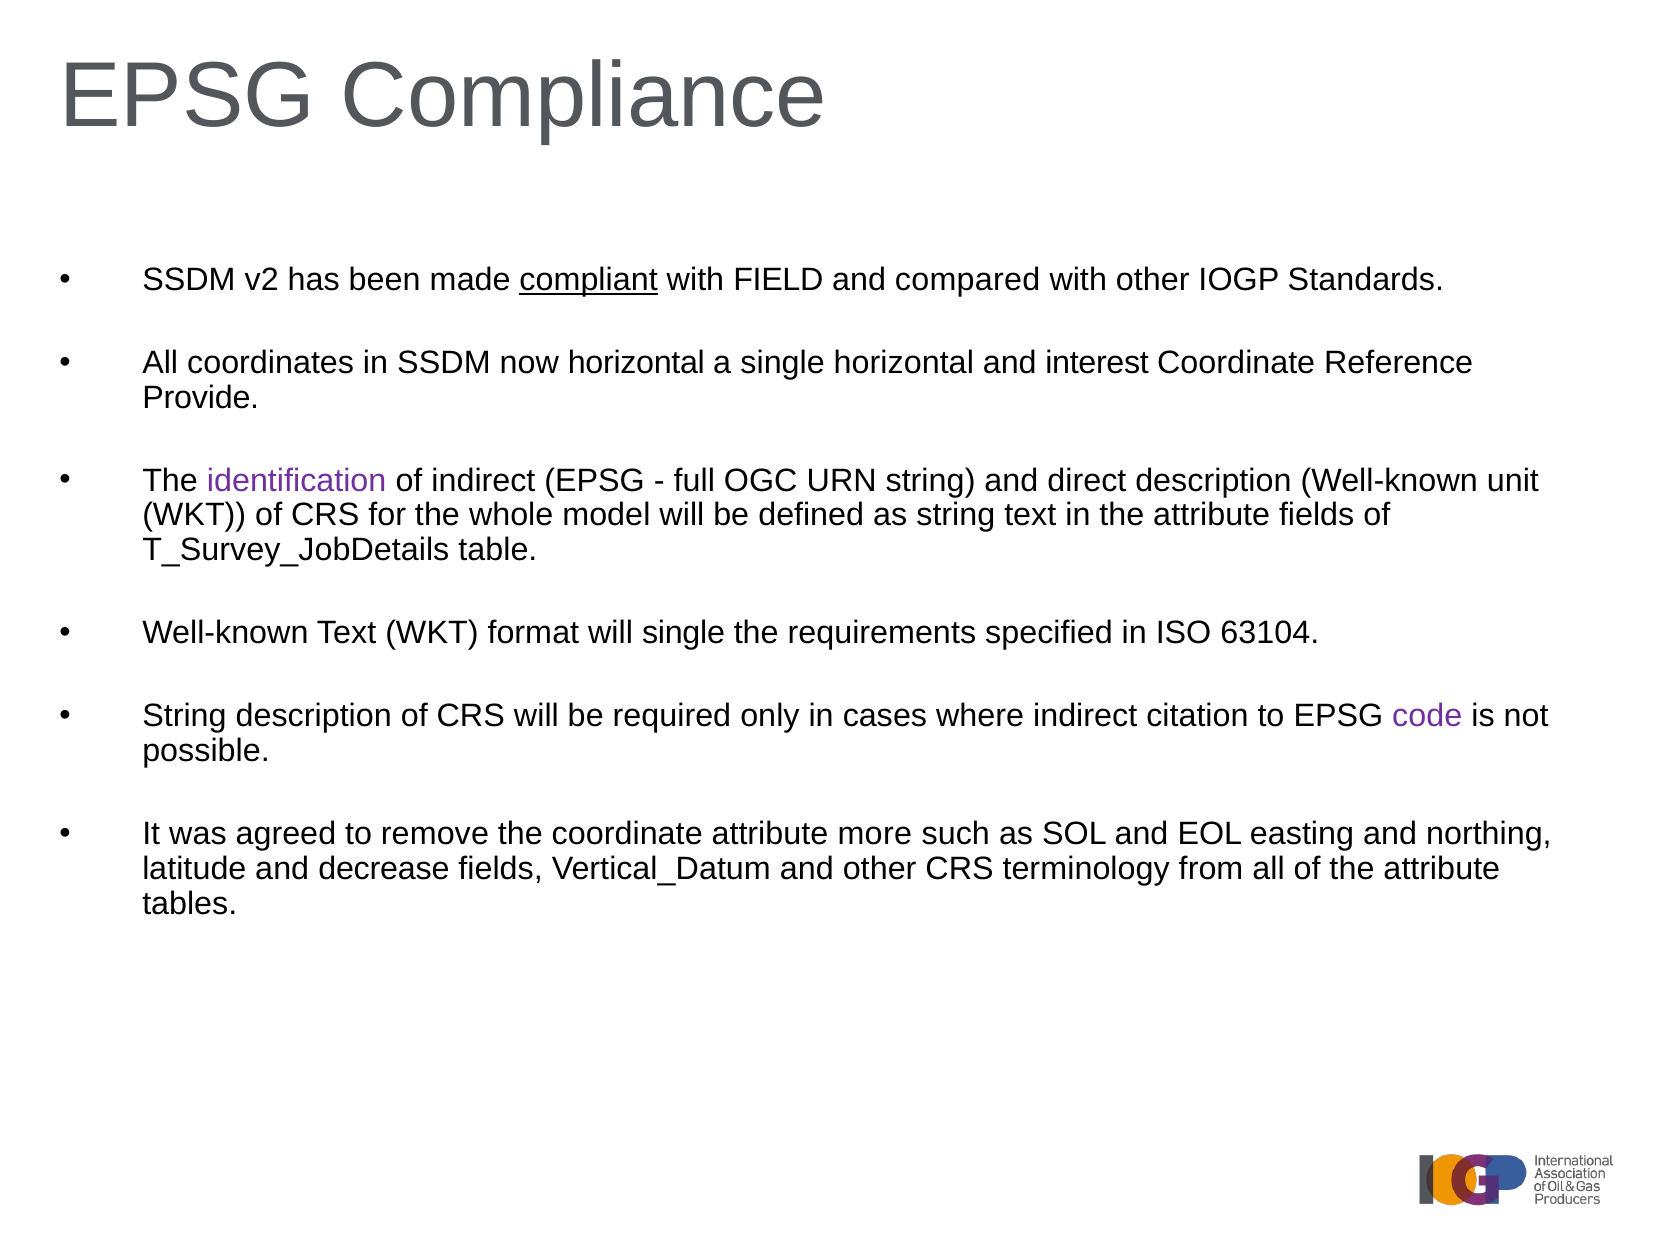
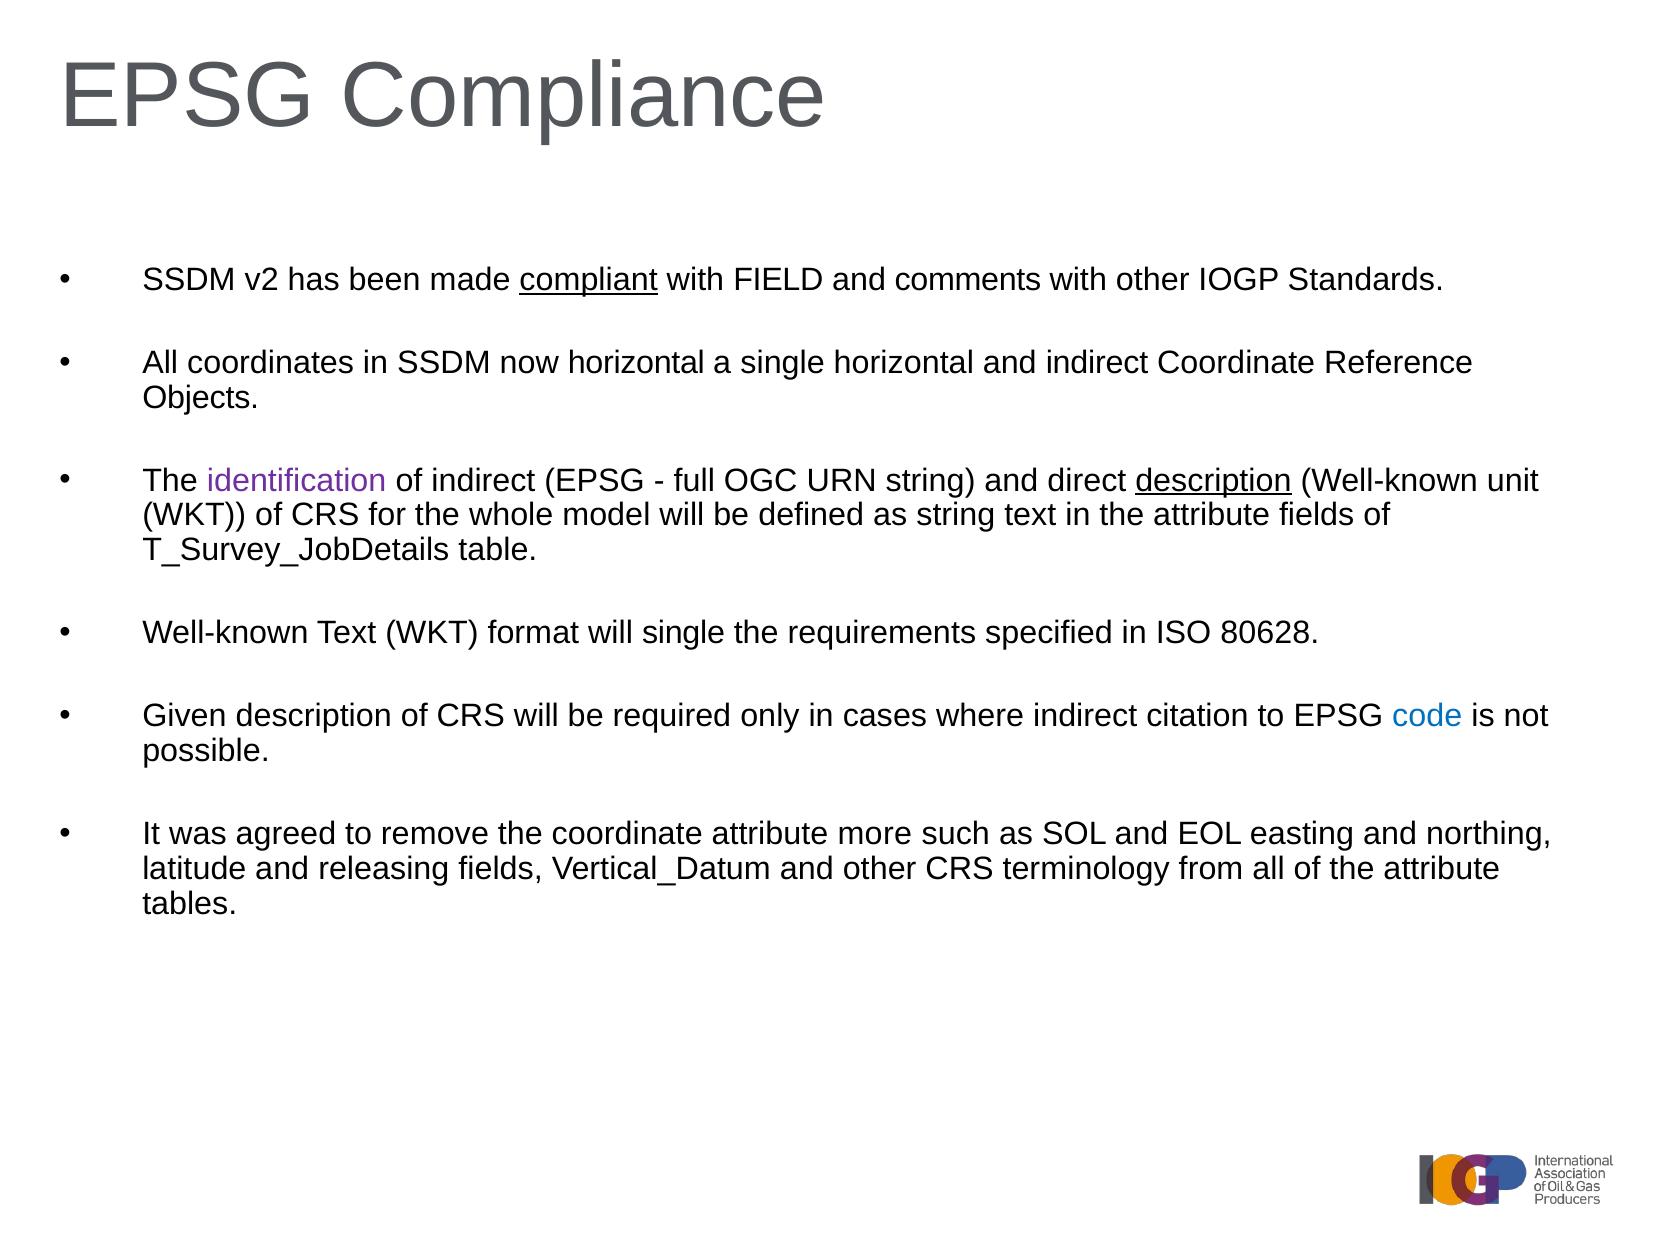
compared: compared -> comments (968, 280)
and interest: interest -> indirect (1097, 363)
Provide: Provide -> Objects (201, 398)
description underline: none -> present (1213, 480)
63104: 63104 -> 80628 (1270, 633)
String: String -> Given (184, 716)
code colour: purple -> blue (1427, 716)
decrease: decrease -> releasing (384, 869)
